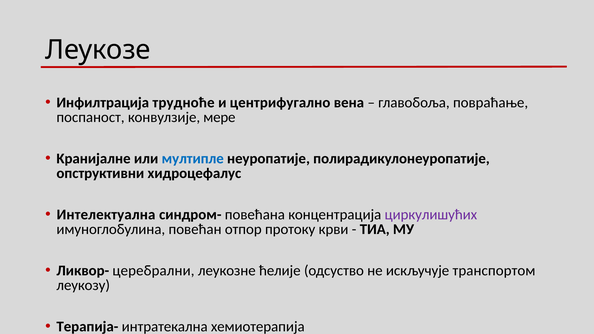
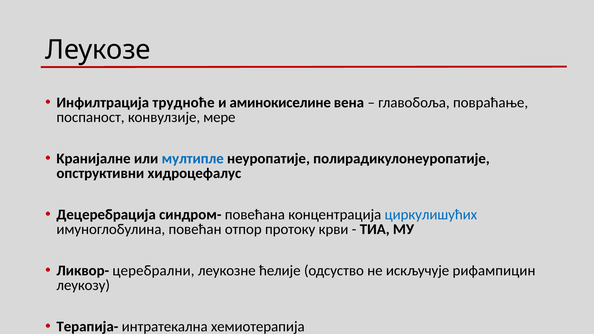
центрифугално: центрифугално -> аминокиселине (280, 103)
Интелектуална: Интелектуална -> Децеребрација (106, 215)
циркулишућих colour: purple -> blue (431, 215)
транспортом: транспортом -> рифампицин (494, 271)
